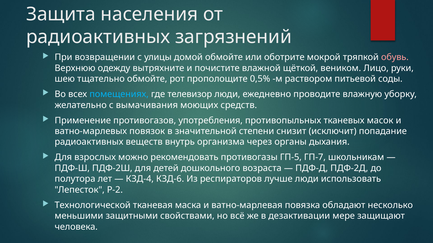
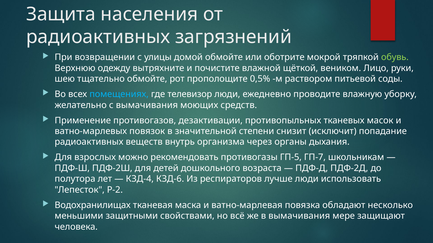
обувь colour: pink -> light green (395, 57)
употребления: употребления -> дезактивации (211, 121)
Технологической: Технологической -> Водохранилищах (93, 206)
в дезактивации: дезактивации -> вымачивания (299, 216)
